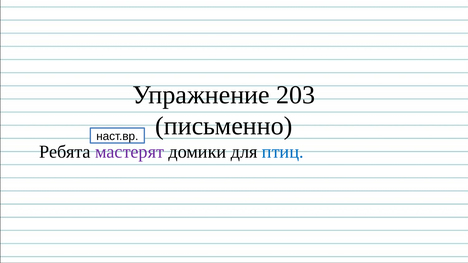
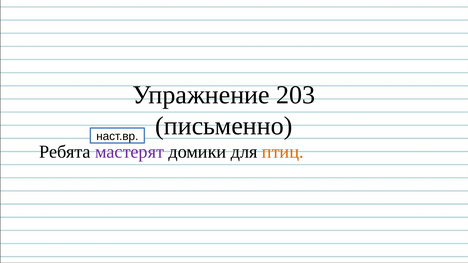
птиц colour: blue -> orange (283, 152)
